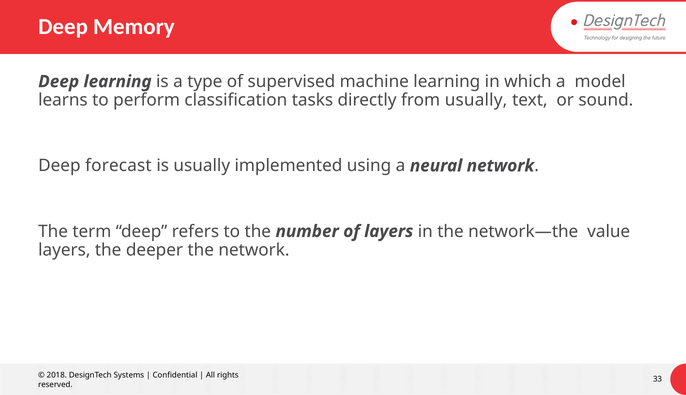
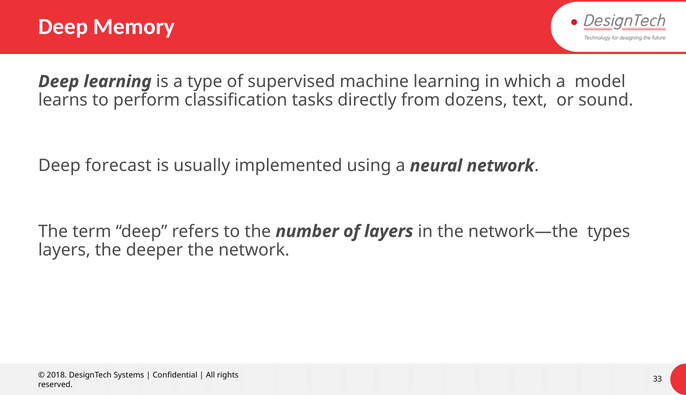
from usually: usually -> dozens (476, 100)
value: value -> types (609, 231)
